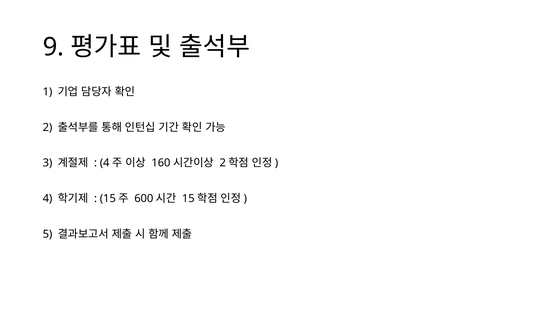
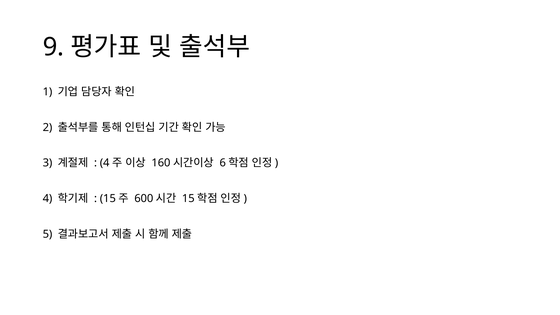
2: 2 -> 6 (223, 163)
